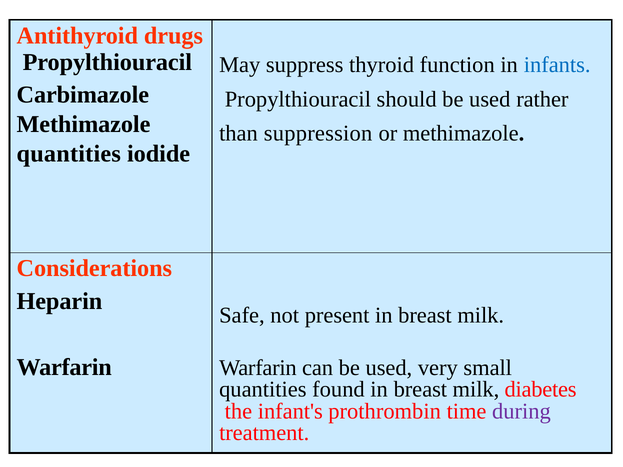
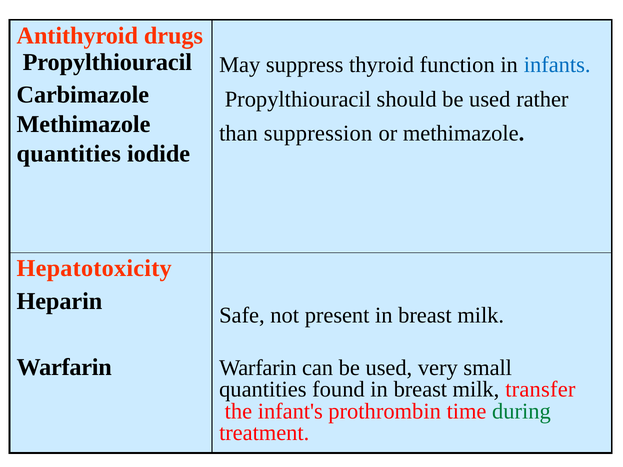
Considerations: Considerations -> Hepatotoxicity (94, 269)
diabetes: diabetes -> transfer (540, 390)
during colour: purple -> green (521, 411)
